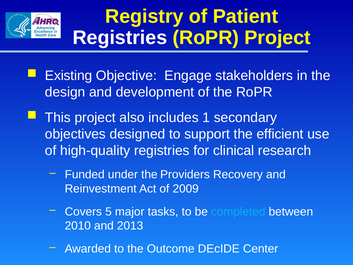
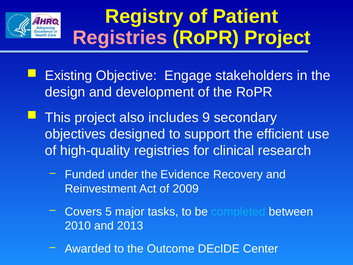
Registries colour: white -> pink (120, 38)
1: 1 -> 9 (206, 117)
Providers: Providers -> Evidence (185, 174)
